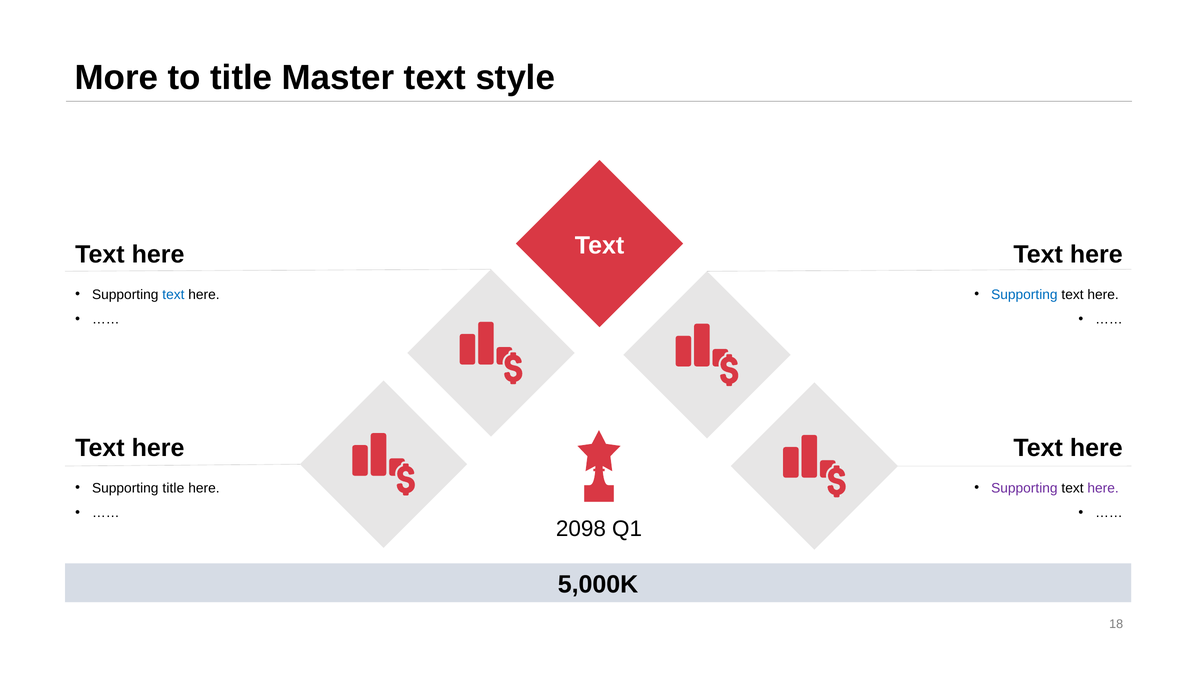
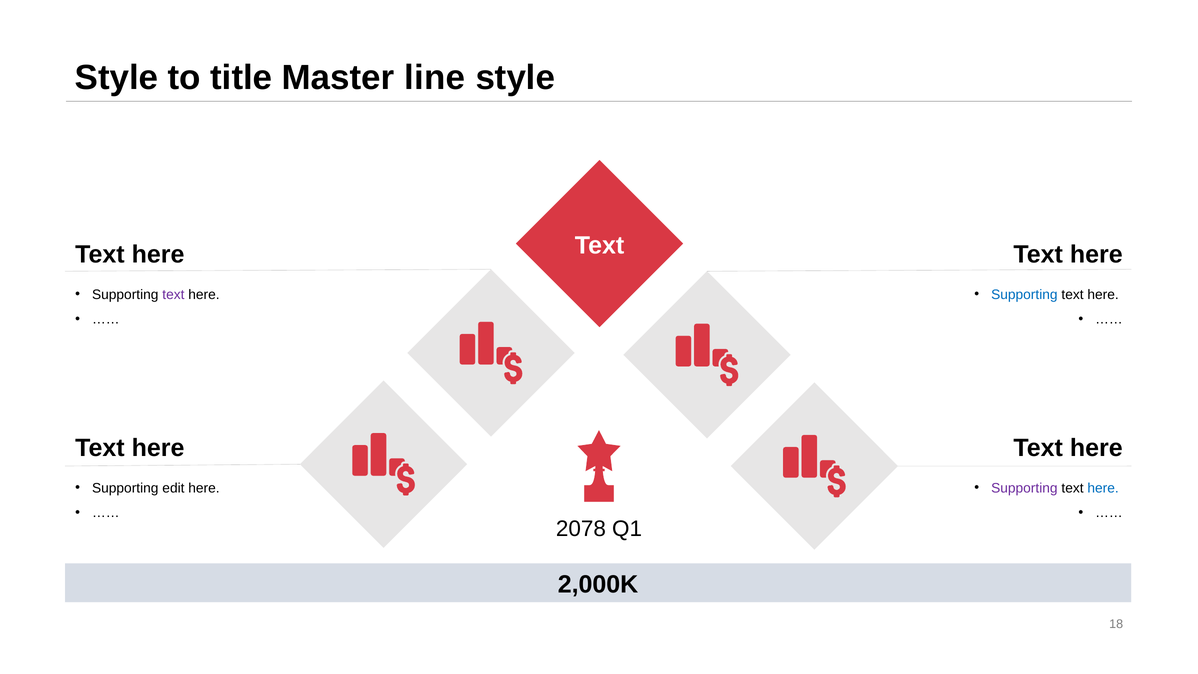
More: More -> Style (116, 77)
Master text: text -> line (435, 77)
text colour: blue -> purple (173, 295)
Supporting title: title -> edit (173, 488)
here colour: purple -> blue (1103, 488)
2098: 2098 -> 2078 (581, 529)
5,000K: 5,000K -> 2,000K (598, 584)
